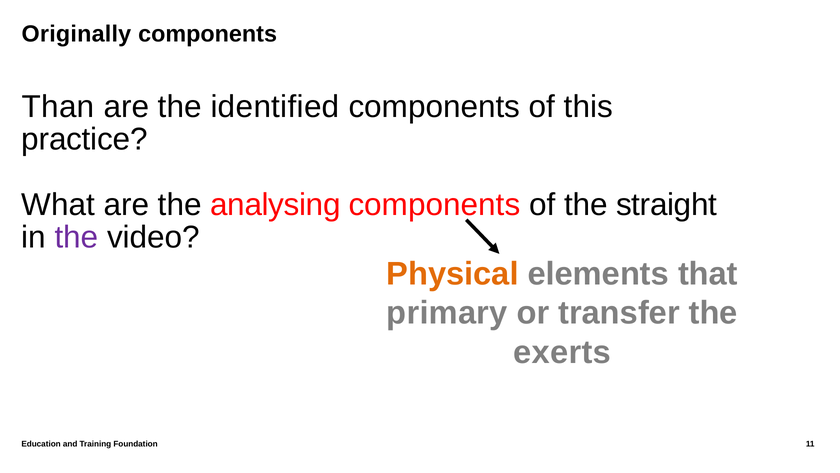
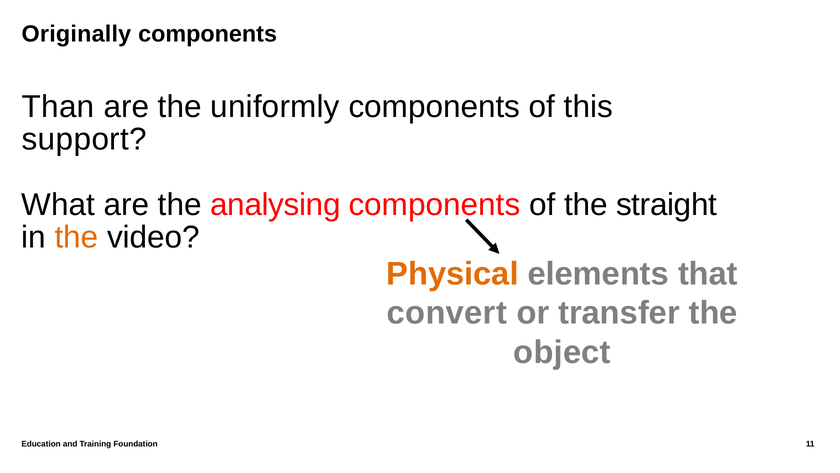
identified: identified -> uniformly (275, 107)
practice: practice -> support (84, 139)
the colour: purple -> orange (77, 237)
primary: primary -> convert (447, 313)
exerts: exerts -> object (562, 352)
